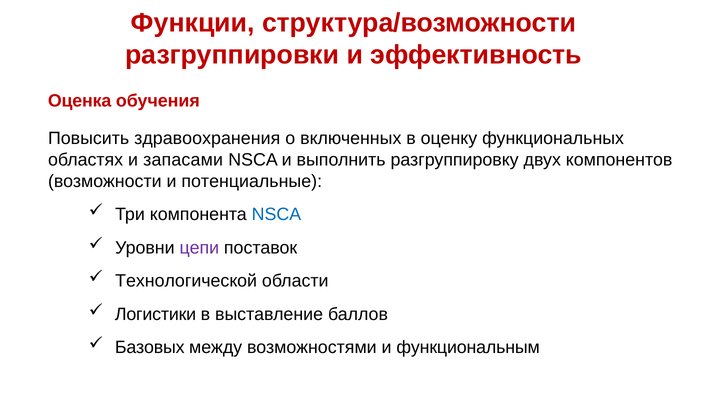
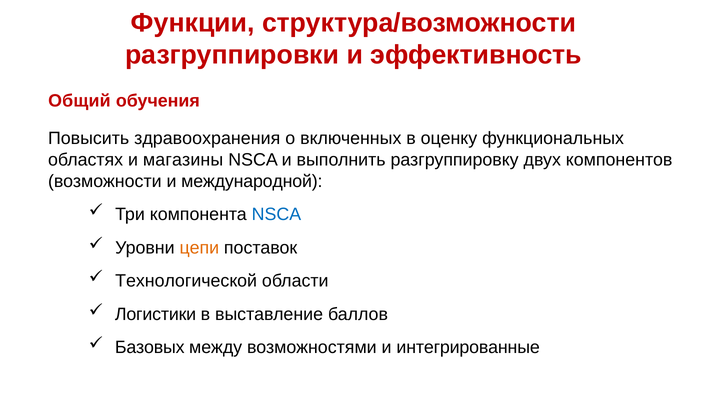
Оценка: Оценка -> Общий (79, 101)
запасами: запасами -> магазины (183, 160)
потенциальные: потенциальные -> международной (252, 181)
цепи colour: purple -> orange (199, 247)
функциональным: функциональным -> интегрированные (468, 347)
